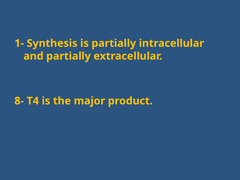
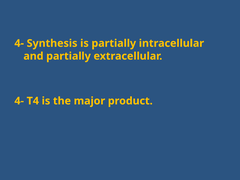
1-: 1- -> 4- (19, 43)
8-: 8- -> 4- (19, 101)
